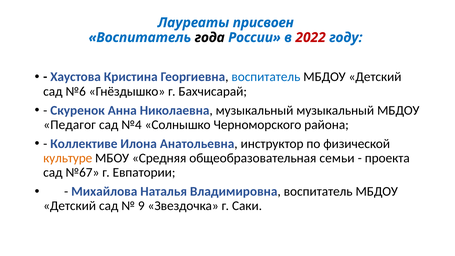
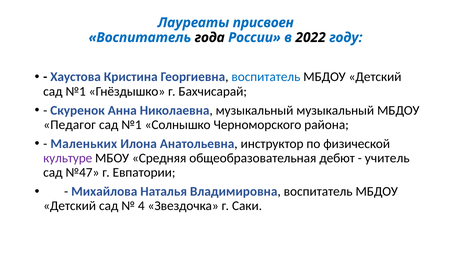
2022 colour: red -> black (311, 38)
№6: №6 -> №1 (76, 91)
№4: №4 -> №1 (132, 125)
Коллективе: Коллективе -> Маленьких (84, 144)
культуре colour: orange -> purple (68, 158)
семьи: семьи -> дебют (337, 158)
проекта: проекта -> учитель (387, 158)
№67: №67 -> №47 (82, 172)
9: 9 -> 4 (141, 206)
